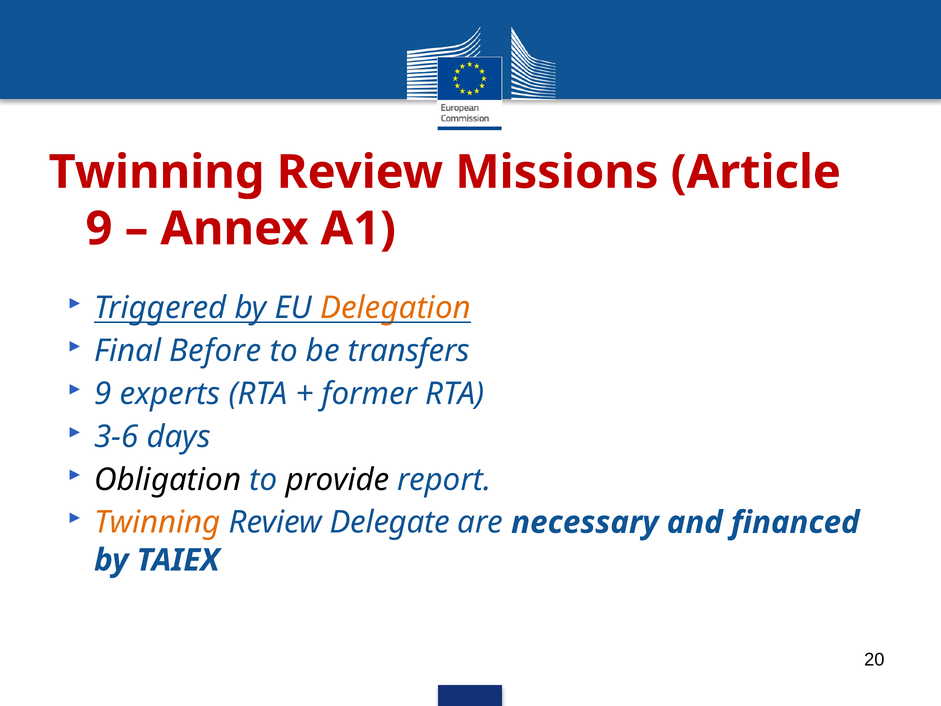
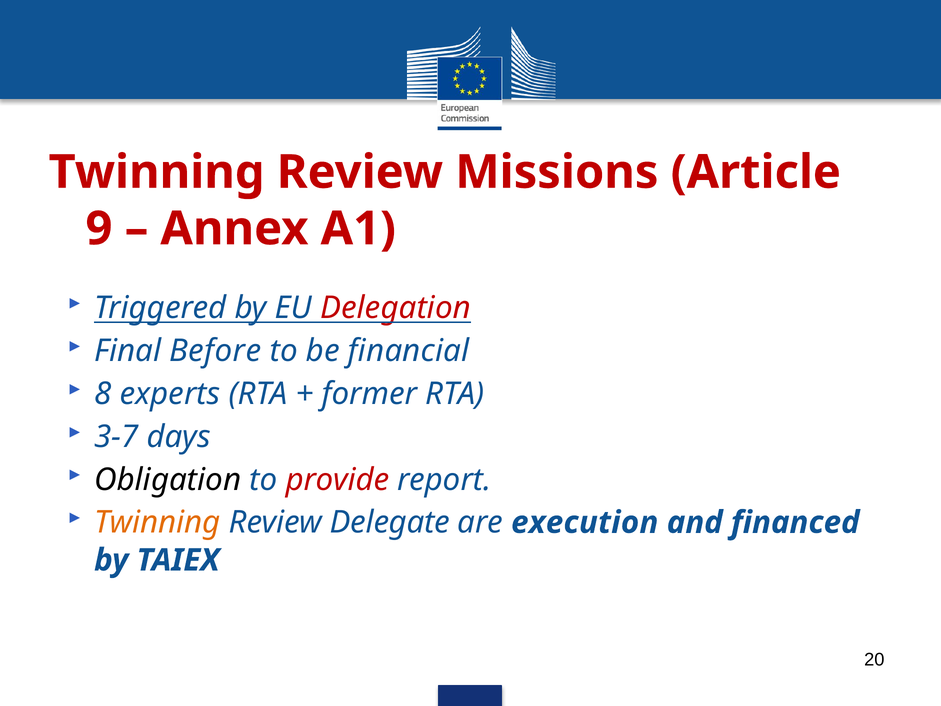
Delegation colour: orange -> red (396, 308)
transfers: transfers -> financial (409, 351)
9: 9 -> 8 (103, 394)
3-6: 3-6 -> 3-7 (116, 437)
provide colour: black -> red (337, 479)
necessary: necessary -> execution (585, 522)
